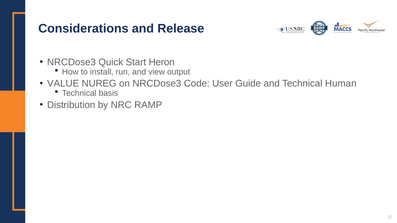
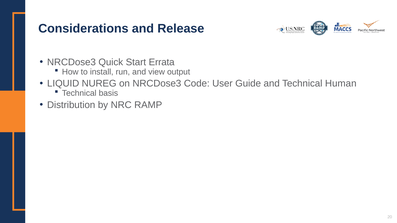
Heron: Heron -> Errata (162, 62)
VALUE: VALUE -> LIQUID (63, 84)
